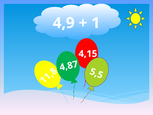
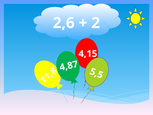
4,9: 4,9 -> 2,6 (64, 23)
1: 1 -> 2 (96, 23)
